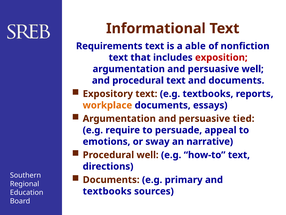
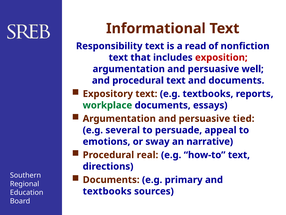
Requirements: Requirements -> Responsibility (109, 46)
able: able -> read (196, 46)
workplace colour: orange -> green (107, 105)
require: require -> several (123, 130)
Procedural well: well -> real (147, 155)
